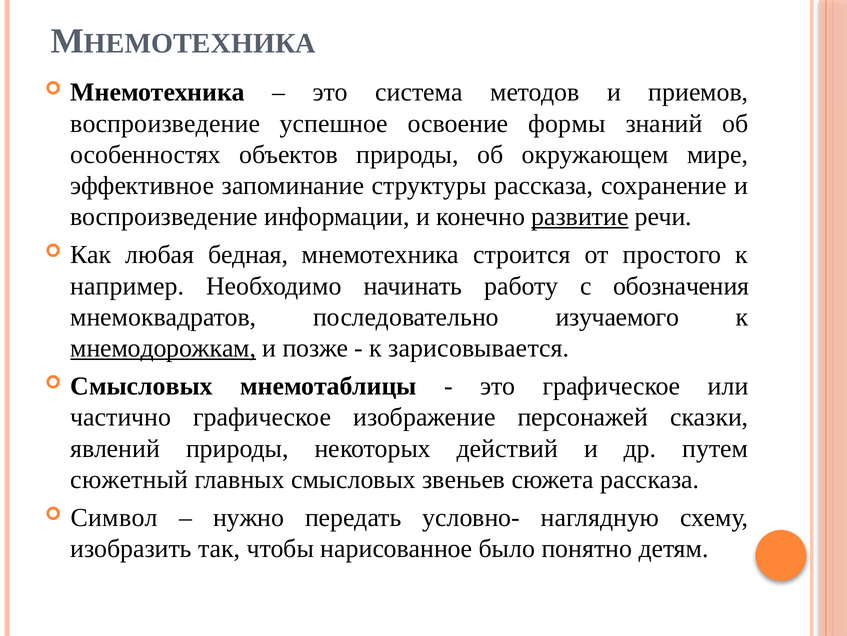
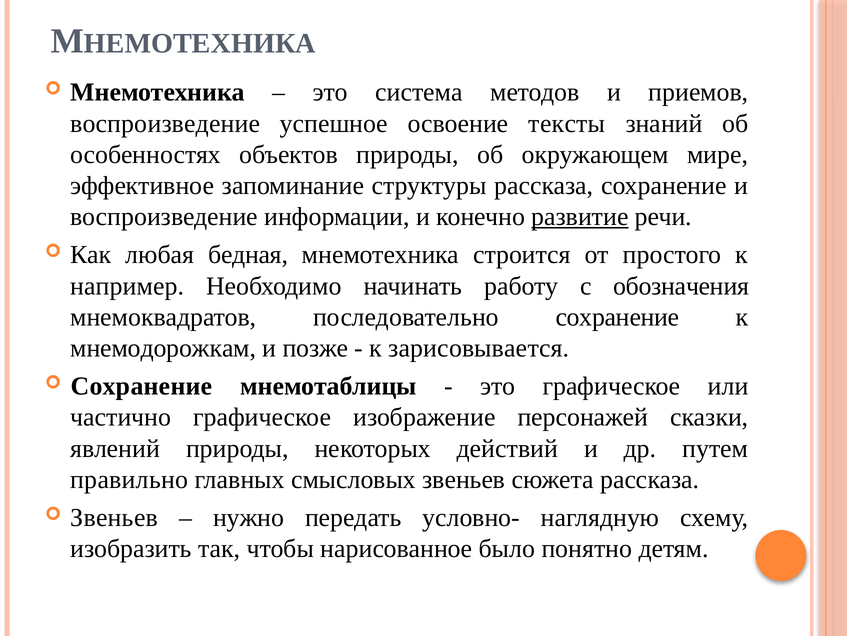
формы: формы -> тексты (567, 123)
последовательно изучаемого: изучаемого -> сохранение (617, 317)
мнемодорожкам underline: present -> none (163, 348)
Смысловых: Смысловых -> Сохранение (142, 386)
сюжетный: сюжетный -> правильно (129, 479)
Символ: Символ -> Звеньев (114, 517)
